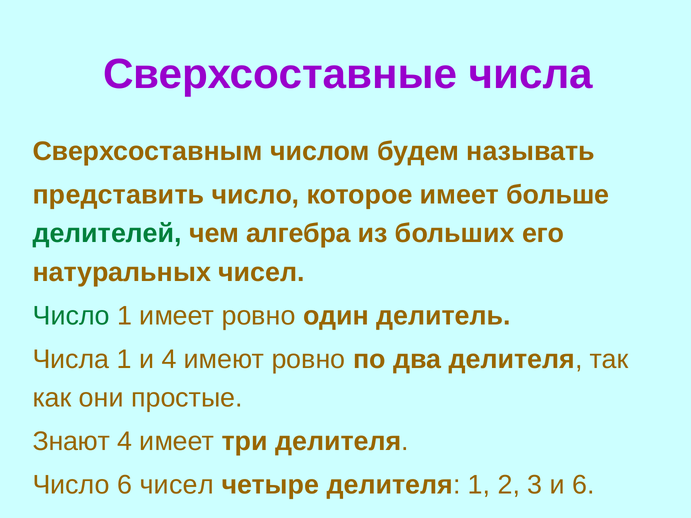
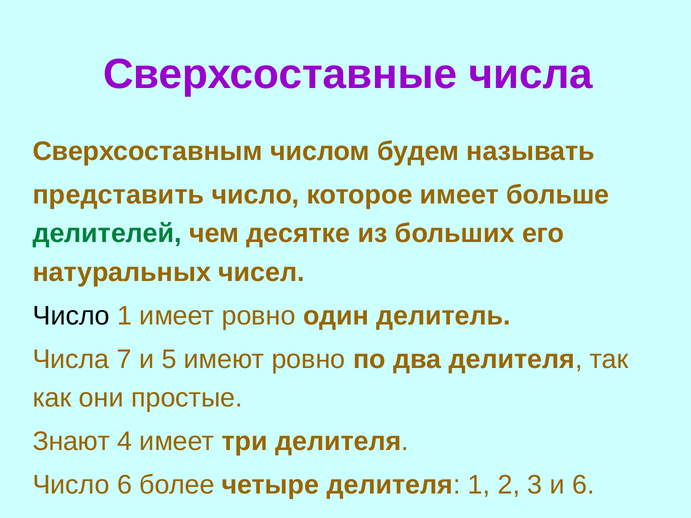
алгебра: алгебра -> десятке (298, 234)
Число colour: green -> black (71, 316)
Числа 1: 1 -> 7 (124, 359)
и 4: 4 -> 5 (169, 359)
6 чисел: чисел -> более (177, 485)
